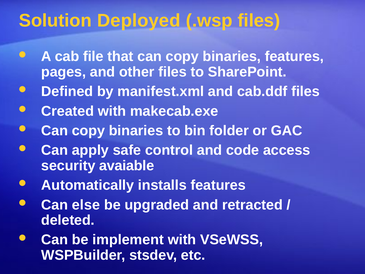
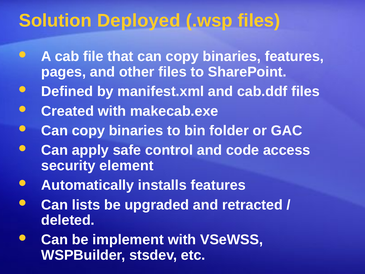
avaiable: avaiable -> element (127, 165)
else: else -> lists (86, 205)
